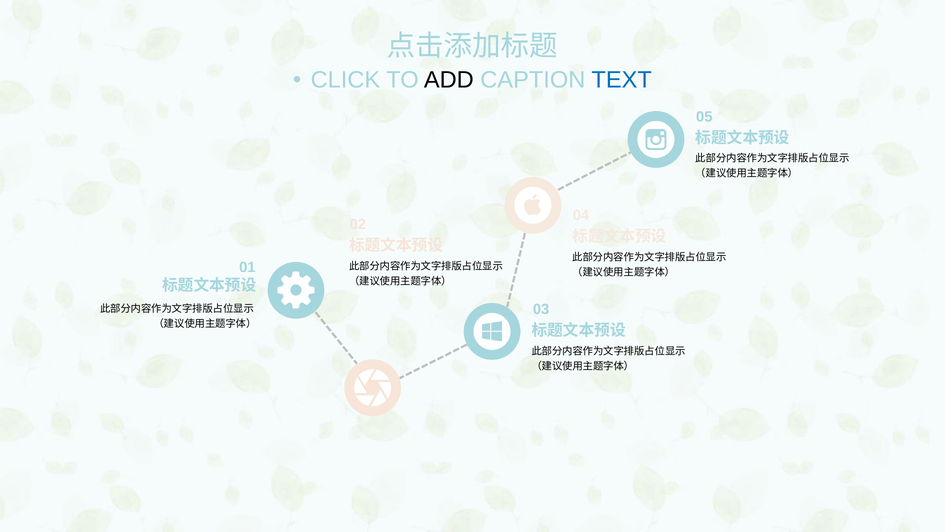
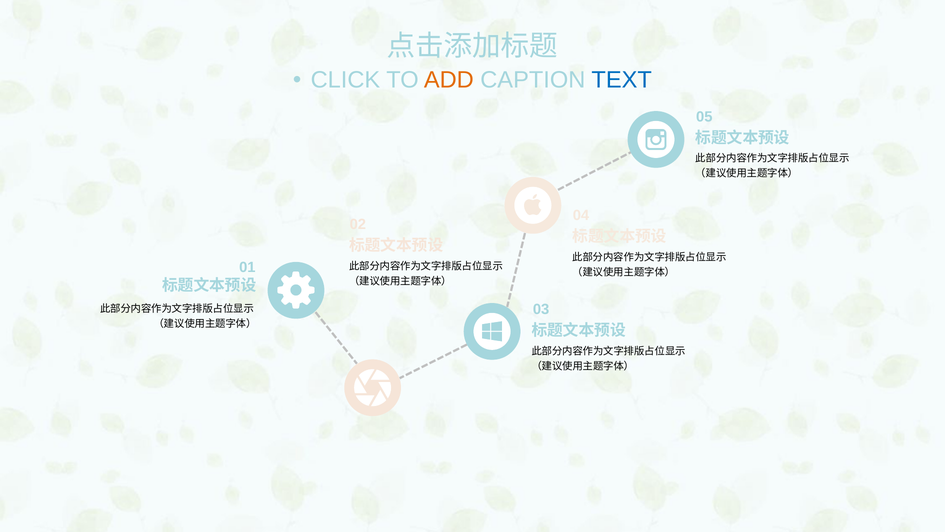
ADD colour: black -> orange (449, 80)
